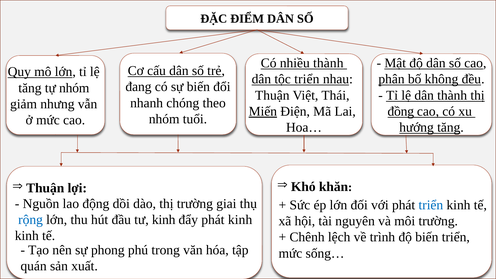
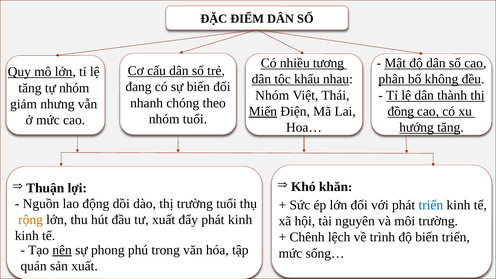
nhiều thành: thành -> tương (328, 63)
tộc triển: triển -> khẩu (307, 79)
Thuận: Thuận -> Nhóm (272, 95)
trường giai: giai -> tuổi (226, 204)
rộng colour: blue -> orange (31, 220)
tư kinh: kinh -> xuất (164, 220)
nên underline: none -> present (62, 250)
